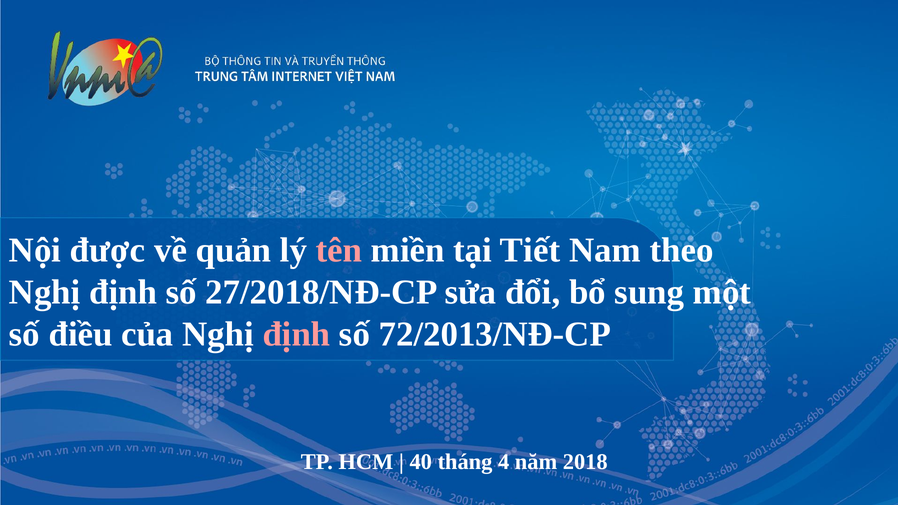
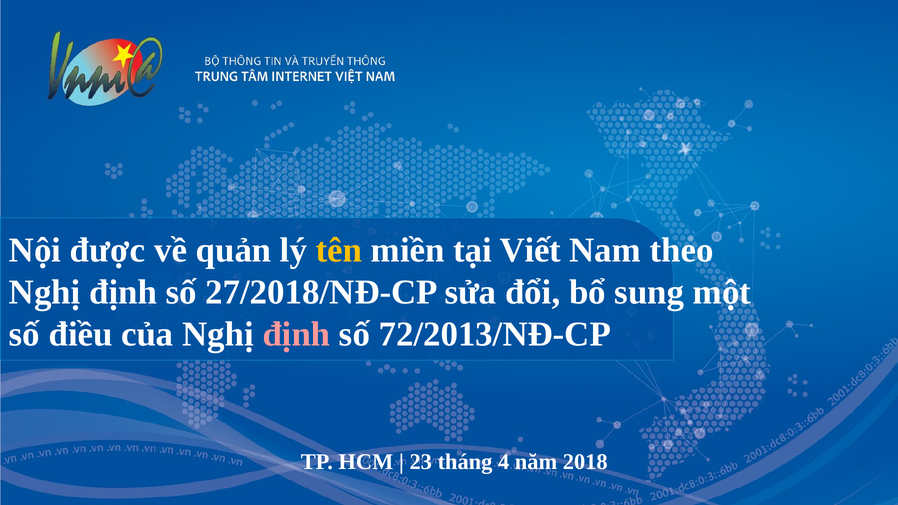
tên colour: pink -> yellow (339, 251)
Tiết: Tiết -> Viết (530, 251)
40: 40 -> 23 (421, 462)
